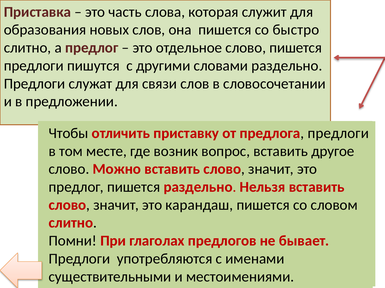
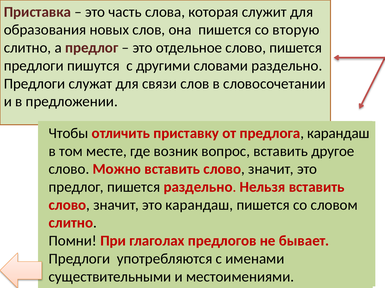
быстро: быстро -> вторую (296, 30)
предлога предлоги: предлоги -> карандаш (338, 133)
